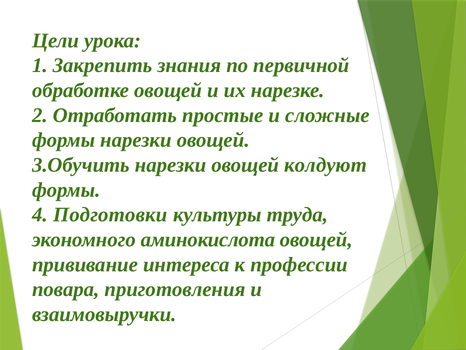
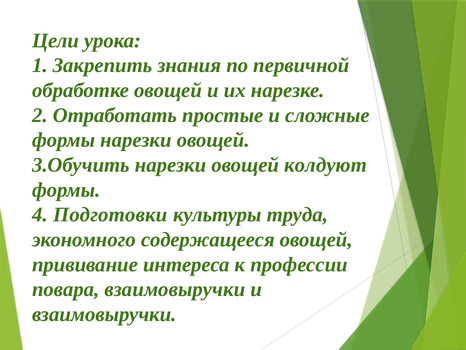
аминокислота: аминокислота -> содержащееся (208, 239)
повара приготовления: приготовления -> взаимовыручки (175, 289)
